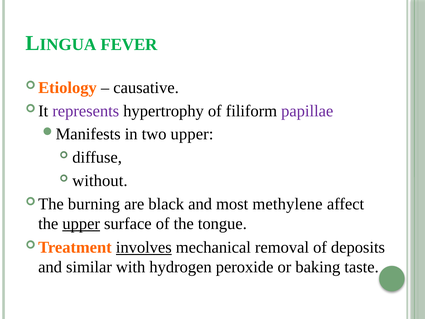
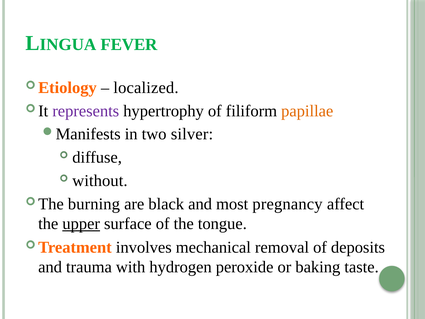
causative: causative -> localized (146, 88)
papillae colour: purple -> orange (307, 111)
two upper: upper -> silver (192, 134)
methylene: methylene -> pregnancy (287, 204)
involves underline: present -> none (144, 247)
similar: similar -> trauma (89, 267)
